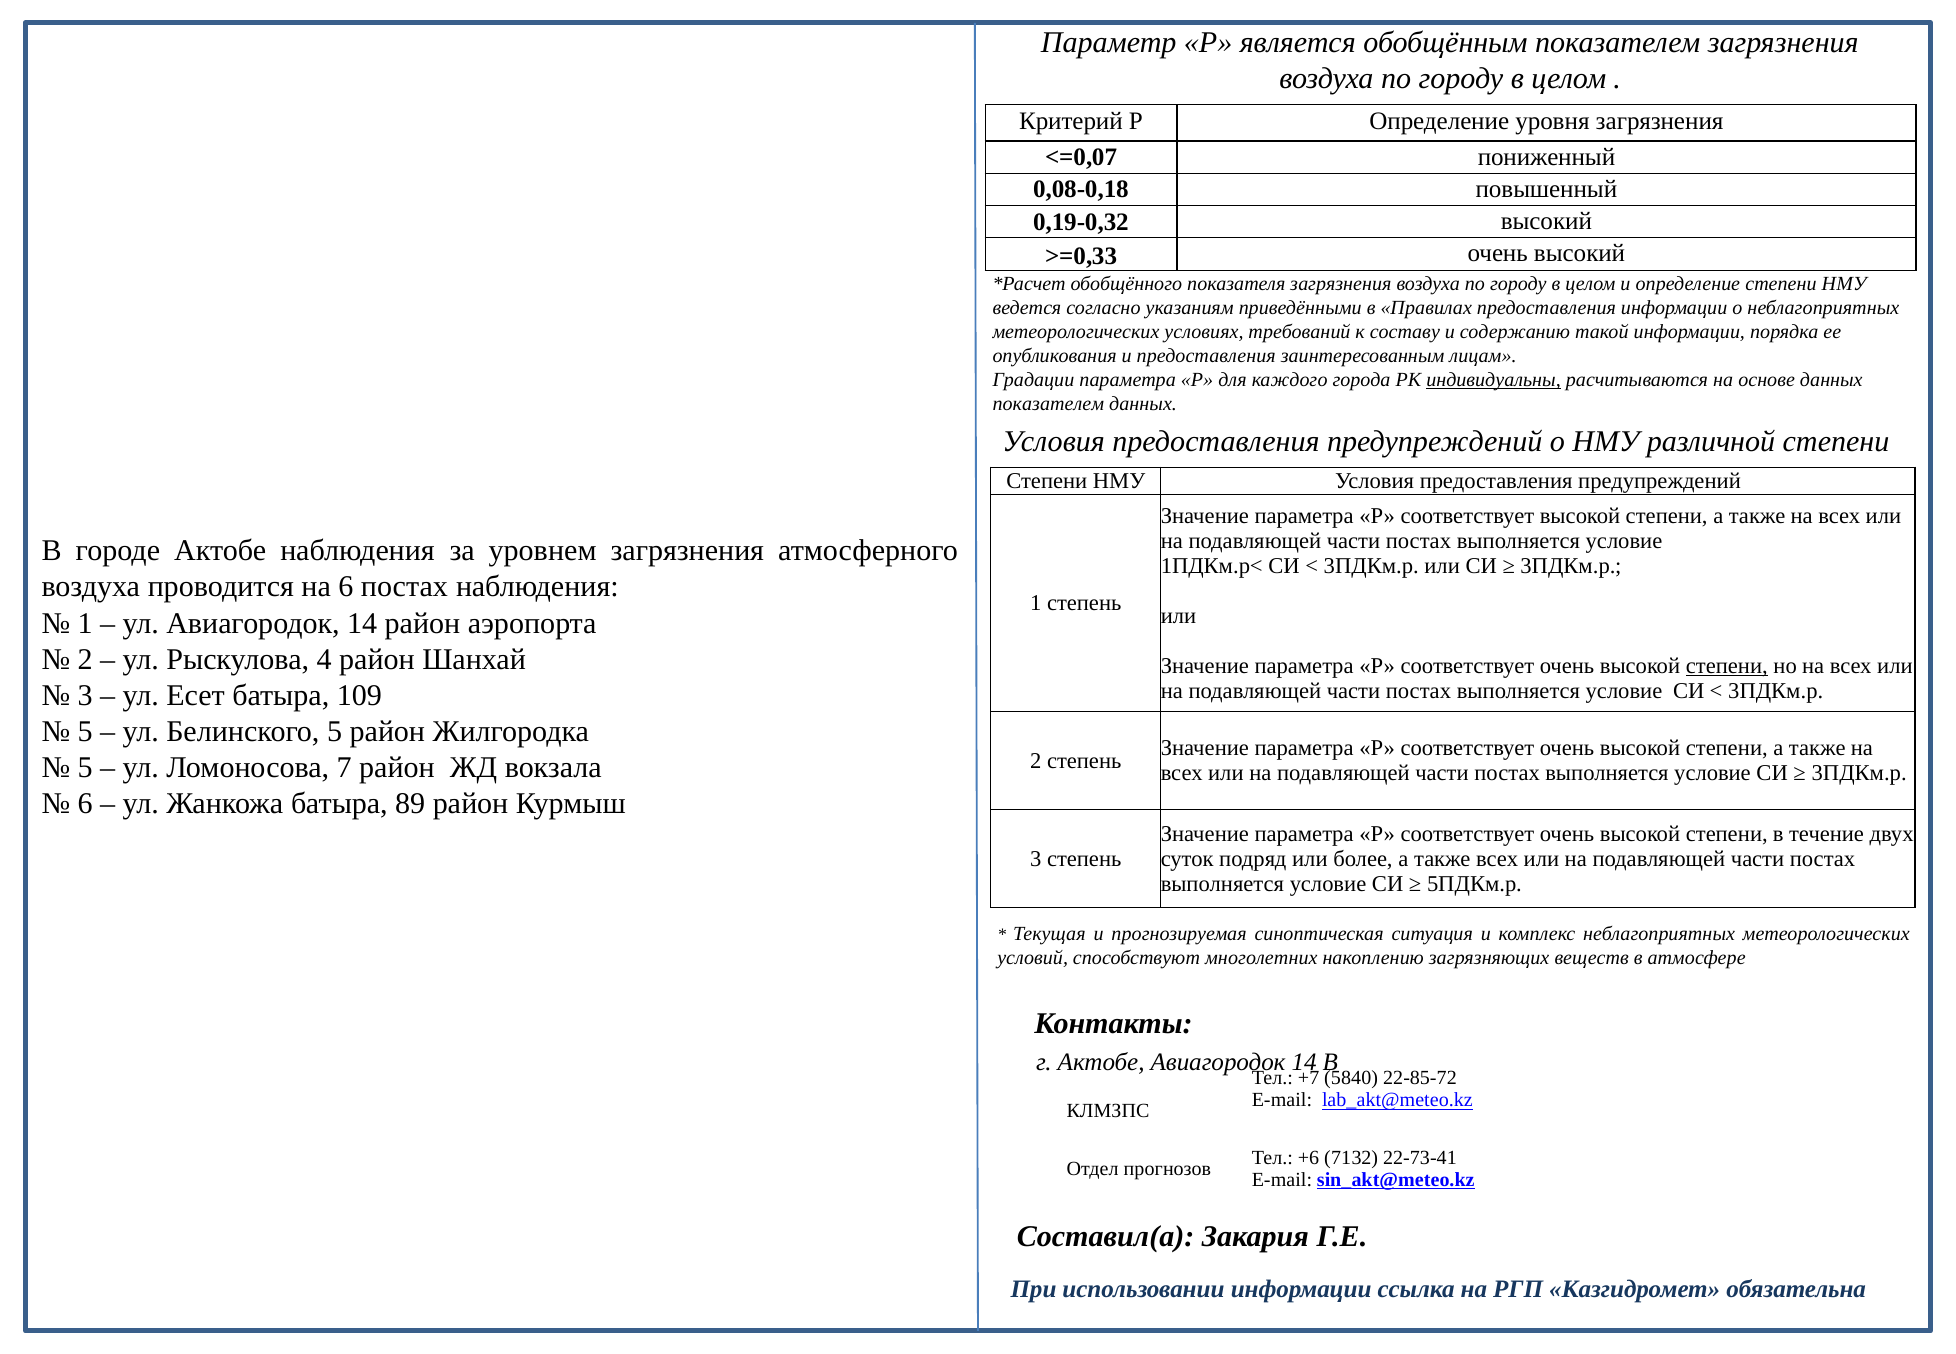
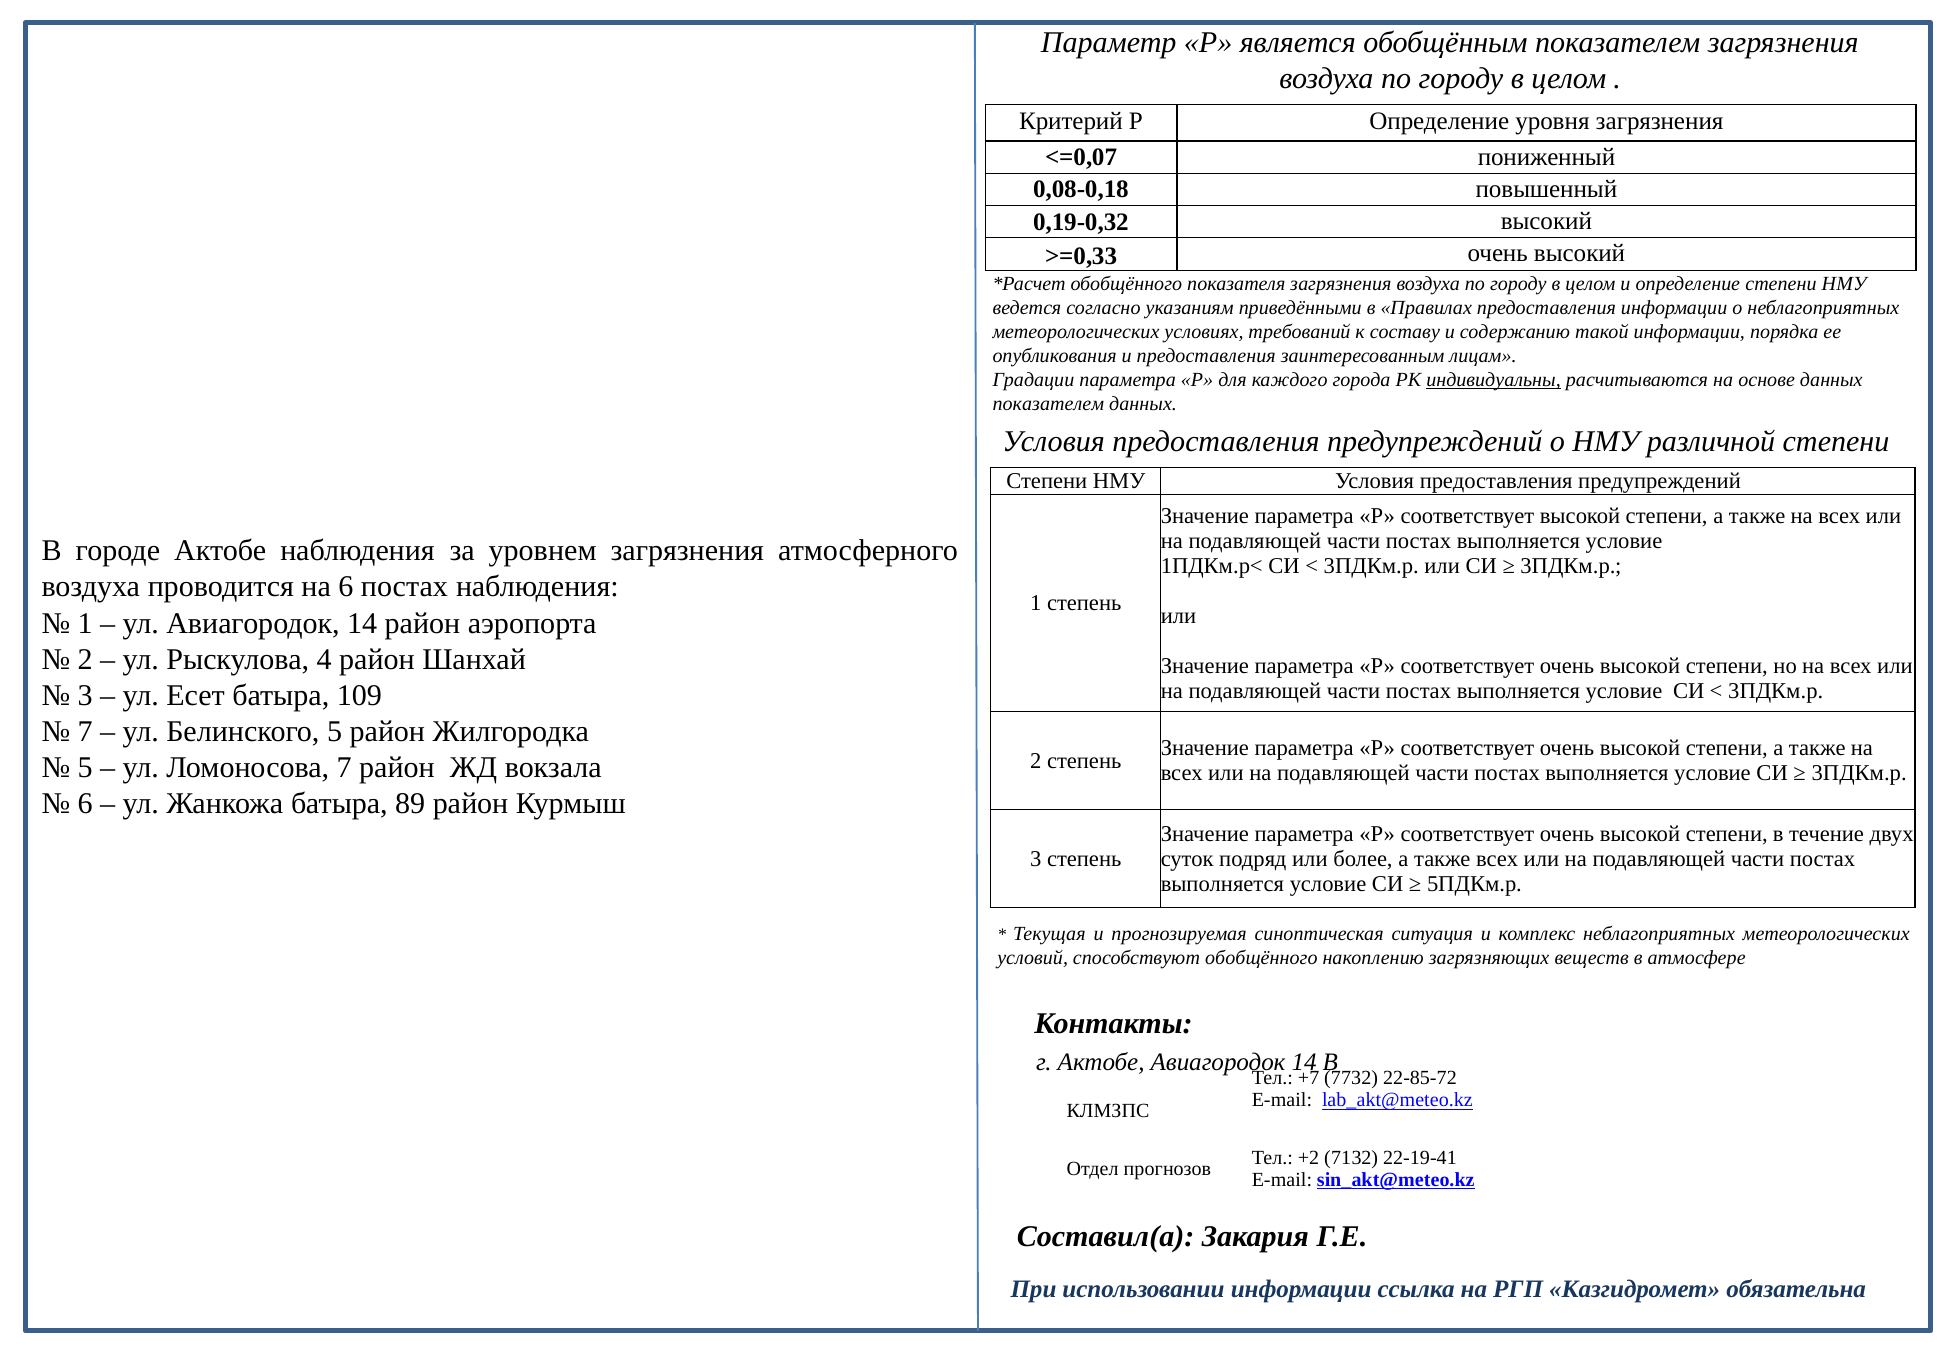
степени underline: present -> none (1727, 666)
5: 5 -> 7 (85, 731)
способствуют многолетних: многолетних -> обобщённого (1261, 958)
5840: 5840 -> 7732 (1351, 1078)
+6: +6 -> +2 (1309, 1158)
22-73-41: 22-73-41 -> 22-19-41 (1420, 1158)
